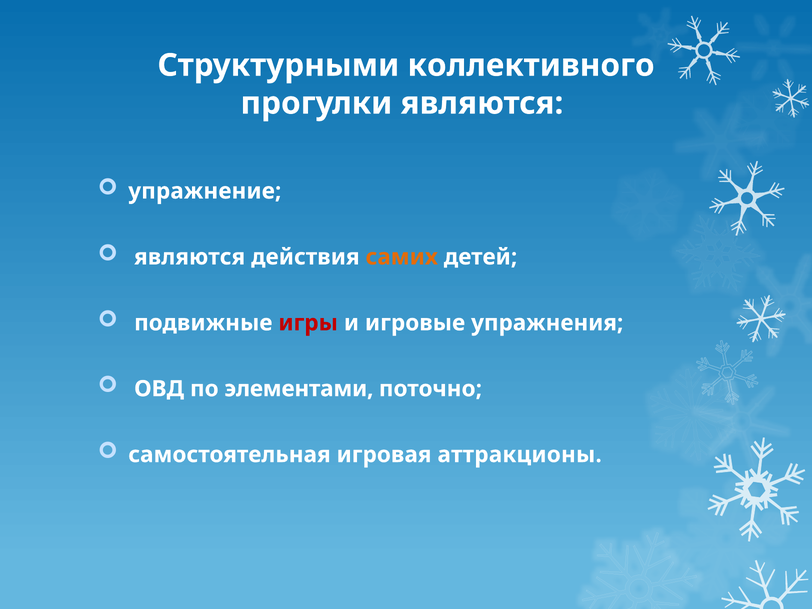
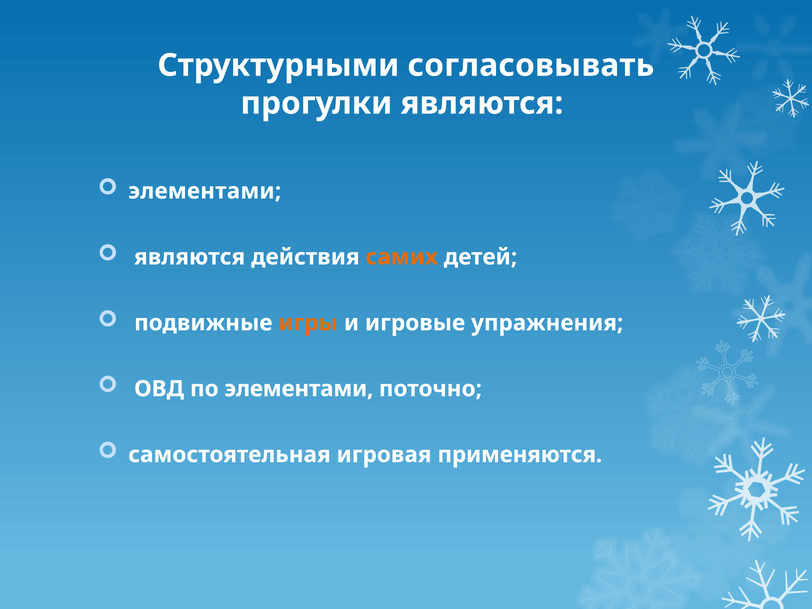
коллективного: коллективного -> согласовывать (531, 65)
упражнение: упражнение -> элементами (205, 191)
игры colour: red -> orange (308, 323)
аттракционы: аттракционы -> применяются (520, 455)
